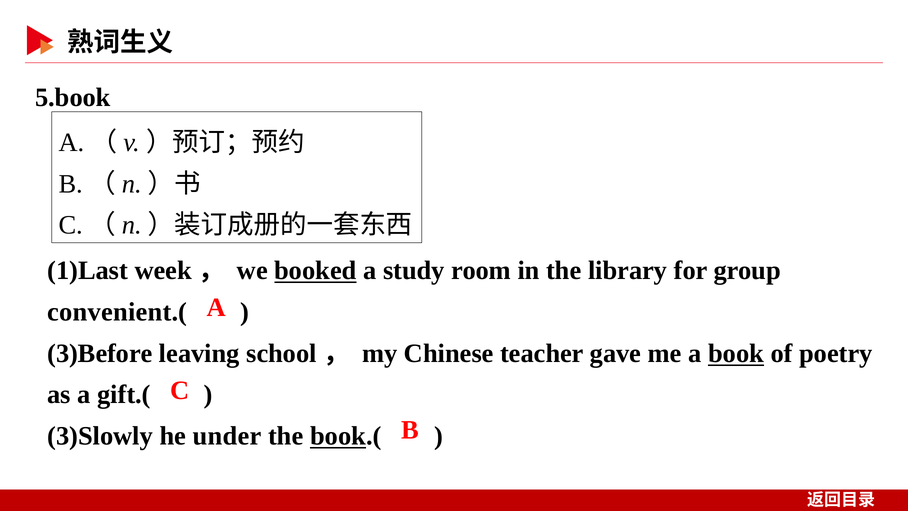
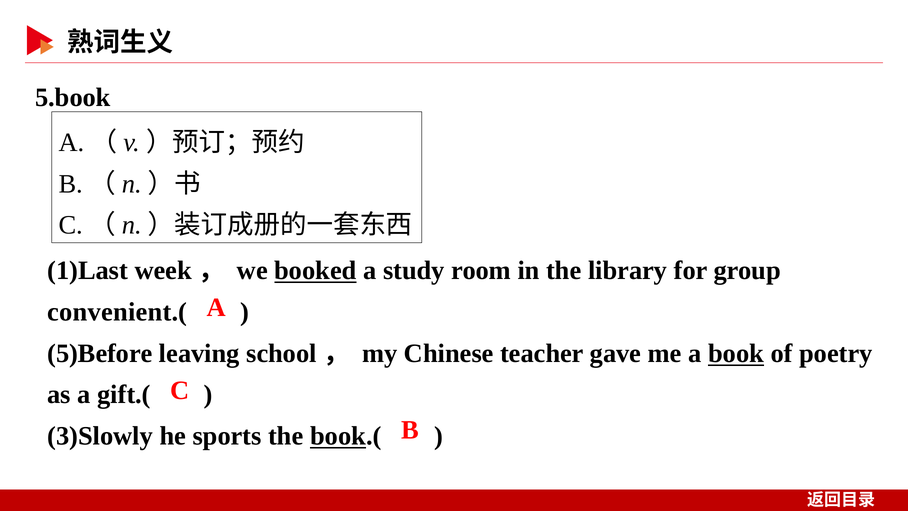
3)Before: 3)Before -> 5)Before (100, 353)
under: under -> sports (227, 436)
